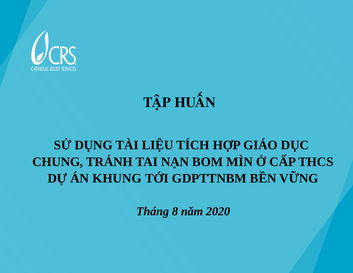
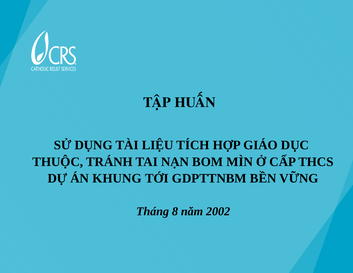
CHUNG: CHUNG -> THUỘC (58, 162)
2020: 2020 -> 2002 (218, 211)
